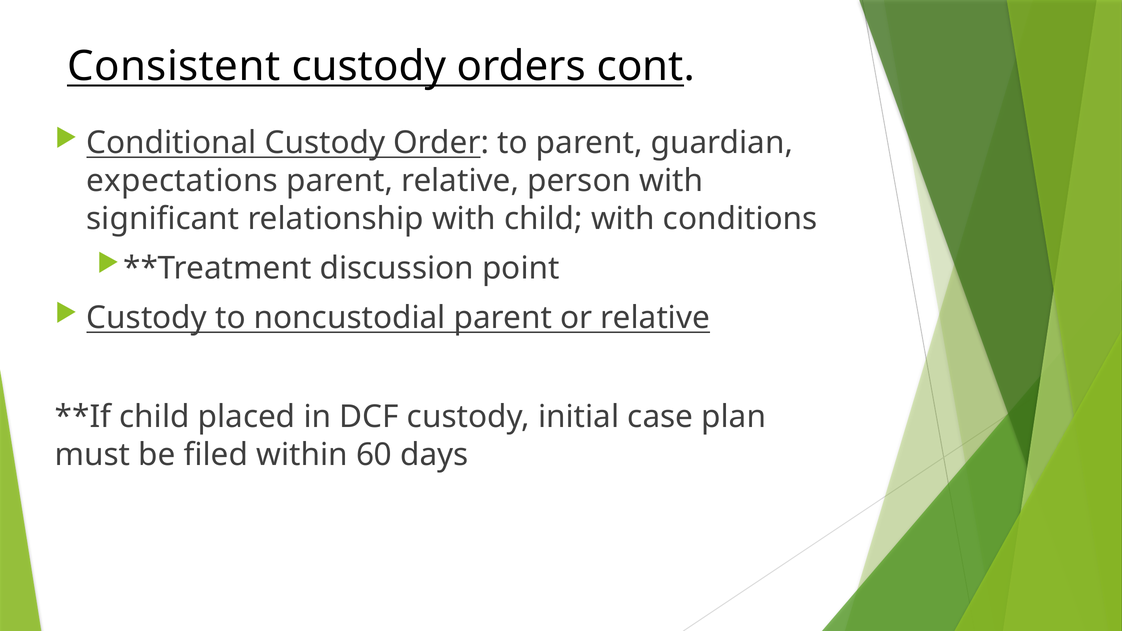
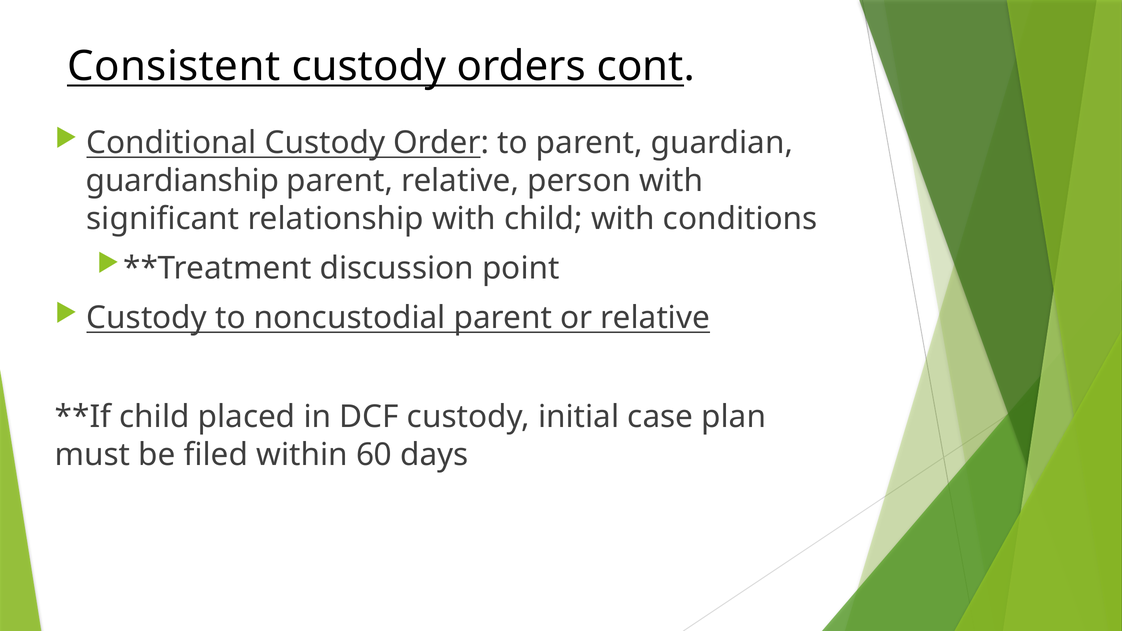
expectations: expectations -> guardianship (182, 181)
